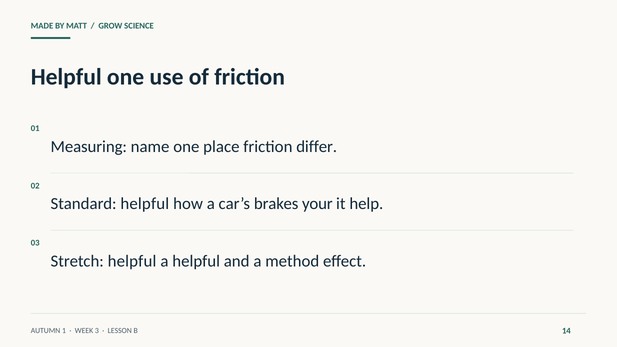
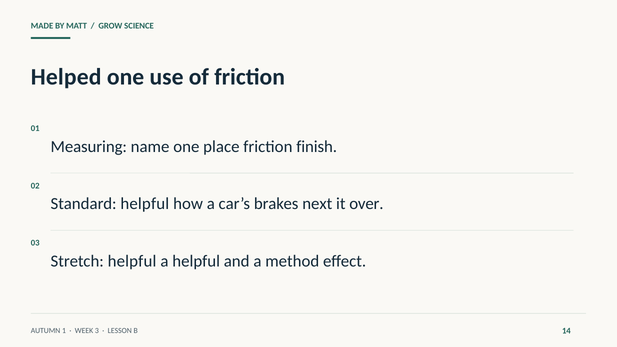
Helpful: Helpful -> Helped (66, 77)
differ: differ -> finish (317, 146)
your: your -> next (317, 204)
help: help -> over (366, 204)
